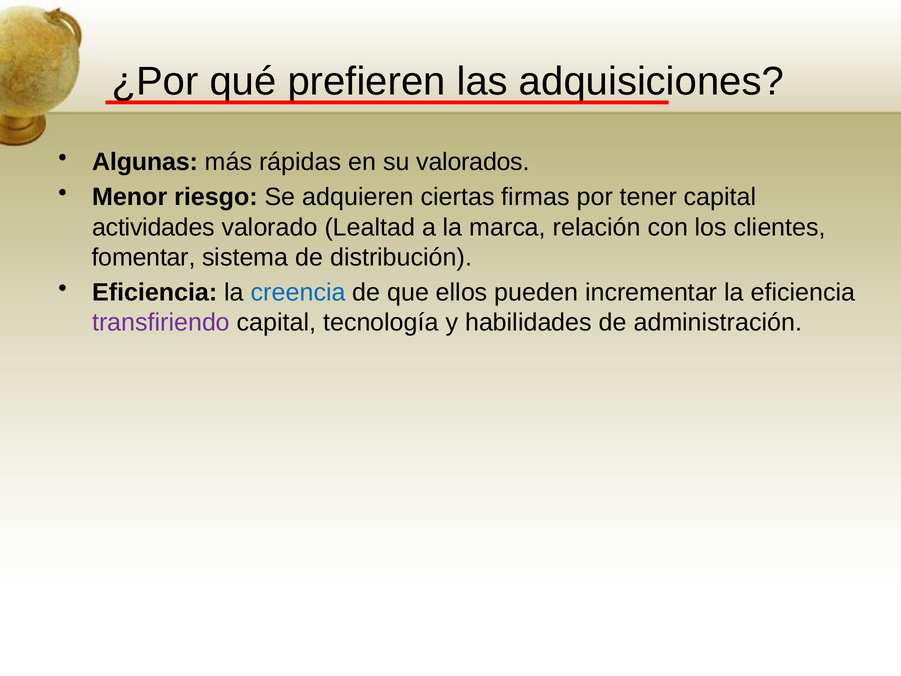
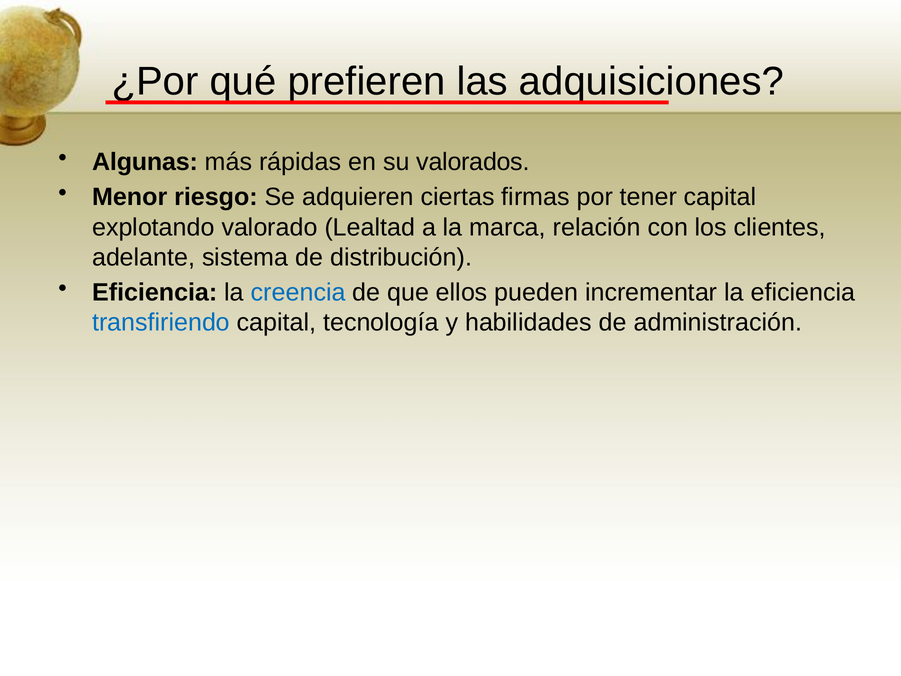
actividades: actividades -> explotando (153, 227)
fomentar: fomentar -> adelante (144, 257)
transfiriendo colour: purple -> blue (161, 322)
